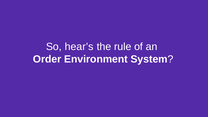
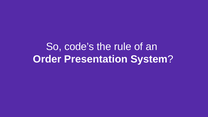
hear’s: hear’s -> code’s (79, 47)
Environment: Environment -> Presentation (96, 59)
